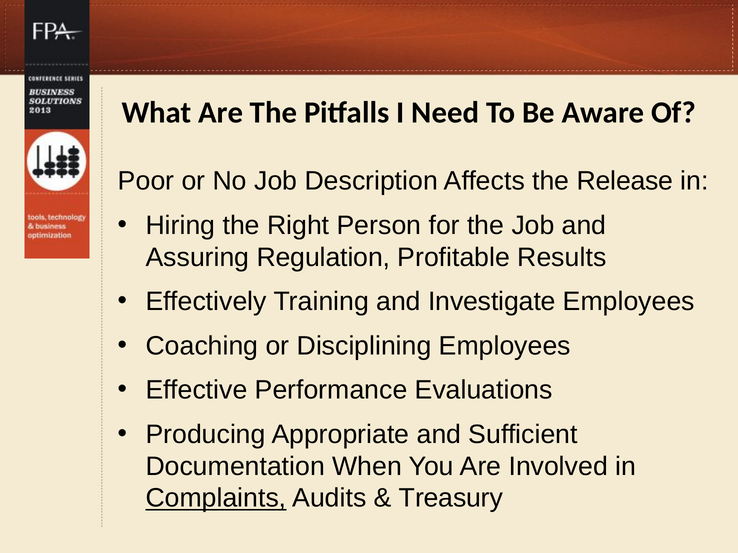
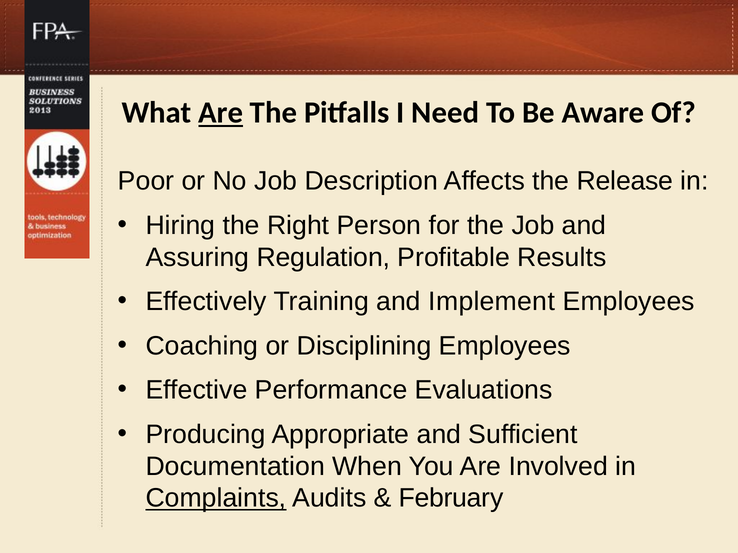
Are underline: none -> present (221, 113)
Investigate: Investigate -> Implement (492, 302)
Treasury: Treasury -> February (451, 499)
